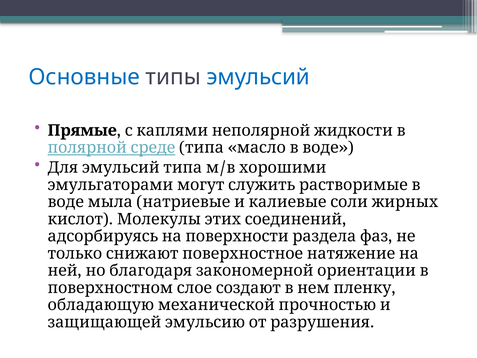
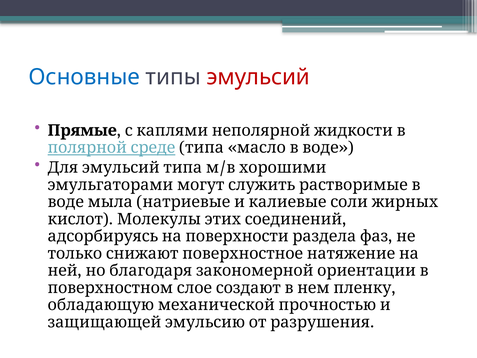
эмульсий colour: blue -> red (258, 77)
